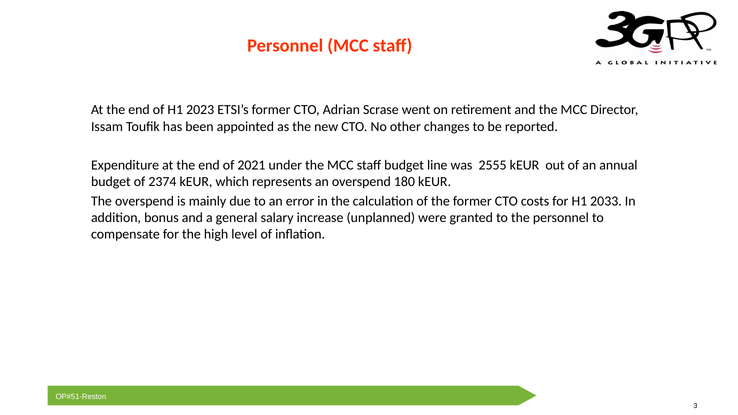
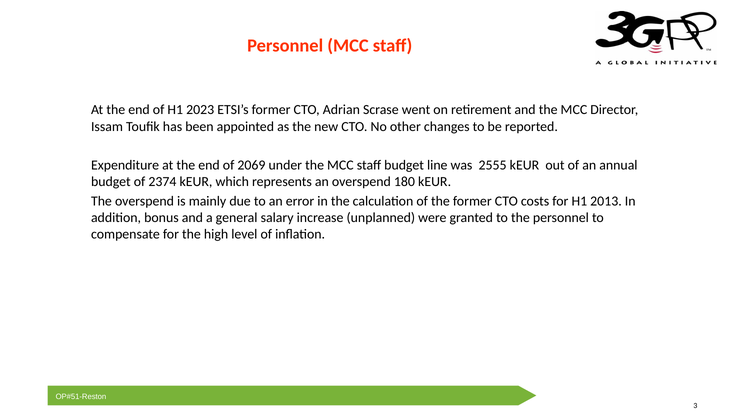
2021: 2021 -> 2069 (251, 165)
2033: 2033 -> 2013 (606, 201)
